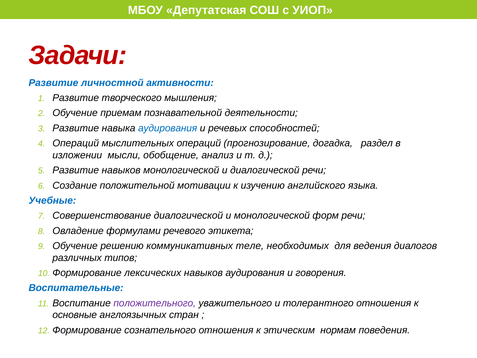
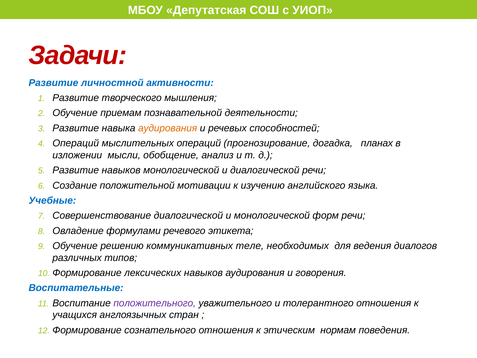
аудирования colour: blue -> orange (168, 128)
раздел: раздел -> планах (377, 143)
основные: основные -> учащихся (75, 315)
